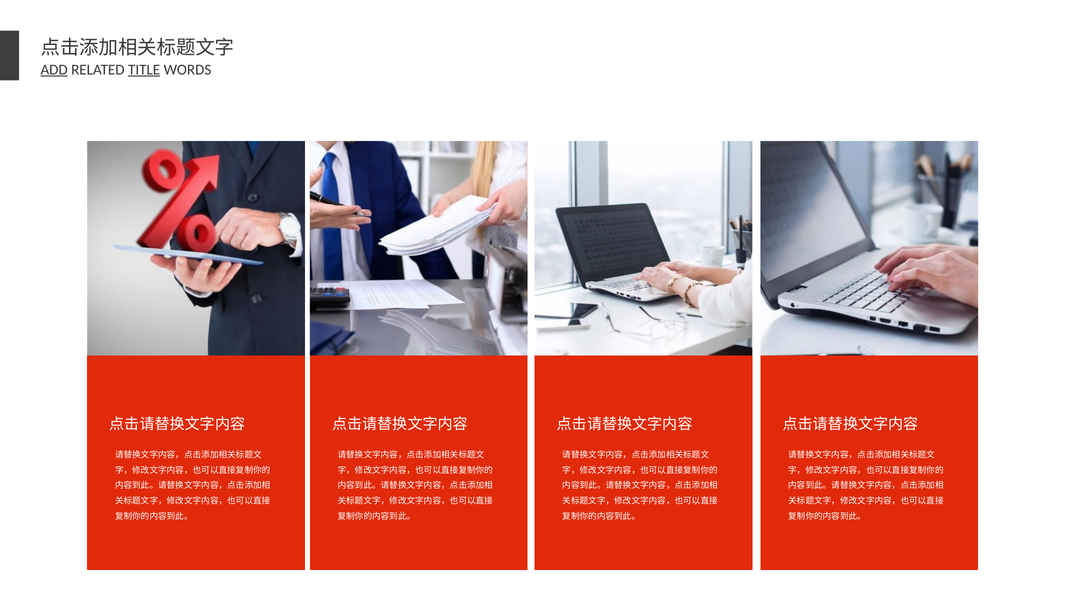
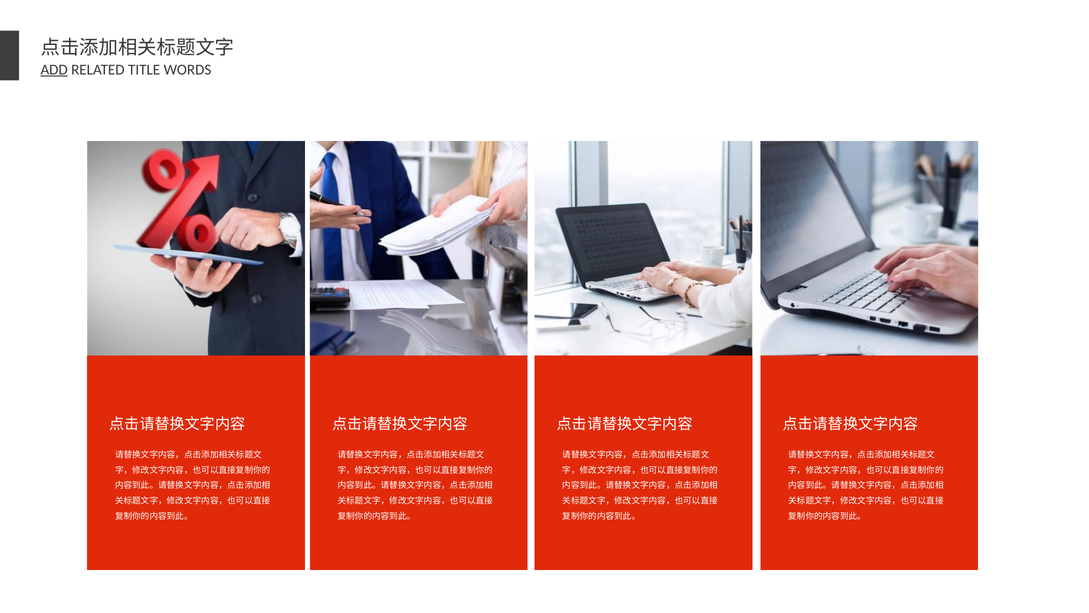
TITLE underline: present -> none (144, 70)
